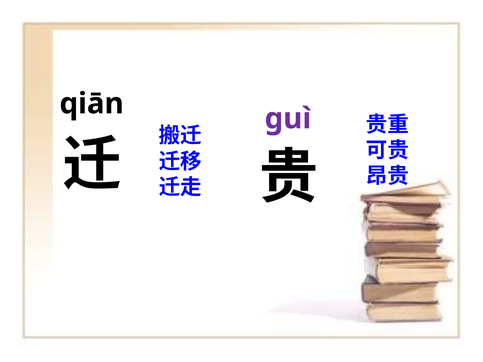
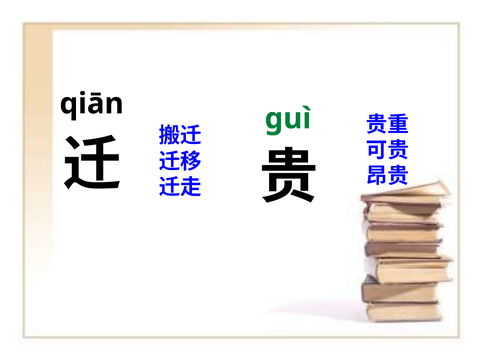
ɡuì colour: purple -> green (288, 119)
